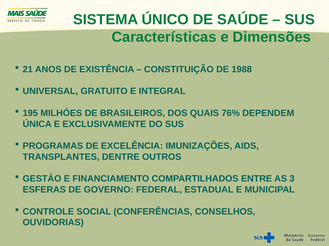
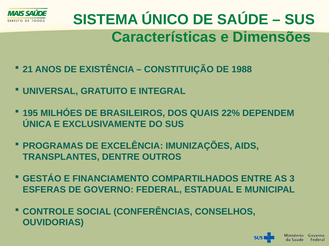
76%: 76% -> 22% (231, 113)
